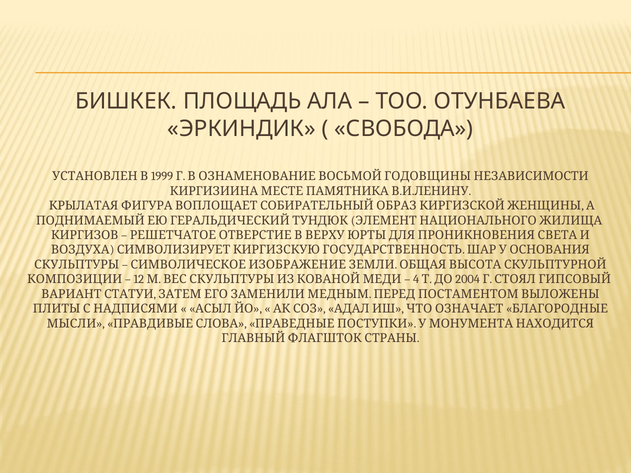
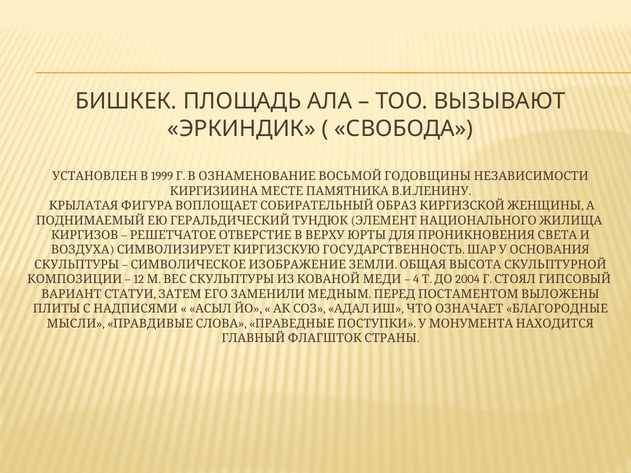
ОТУНБАЕВА: ОТУНБАЕВА -> ВЫЗЫВАЮТ (500, 101)
